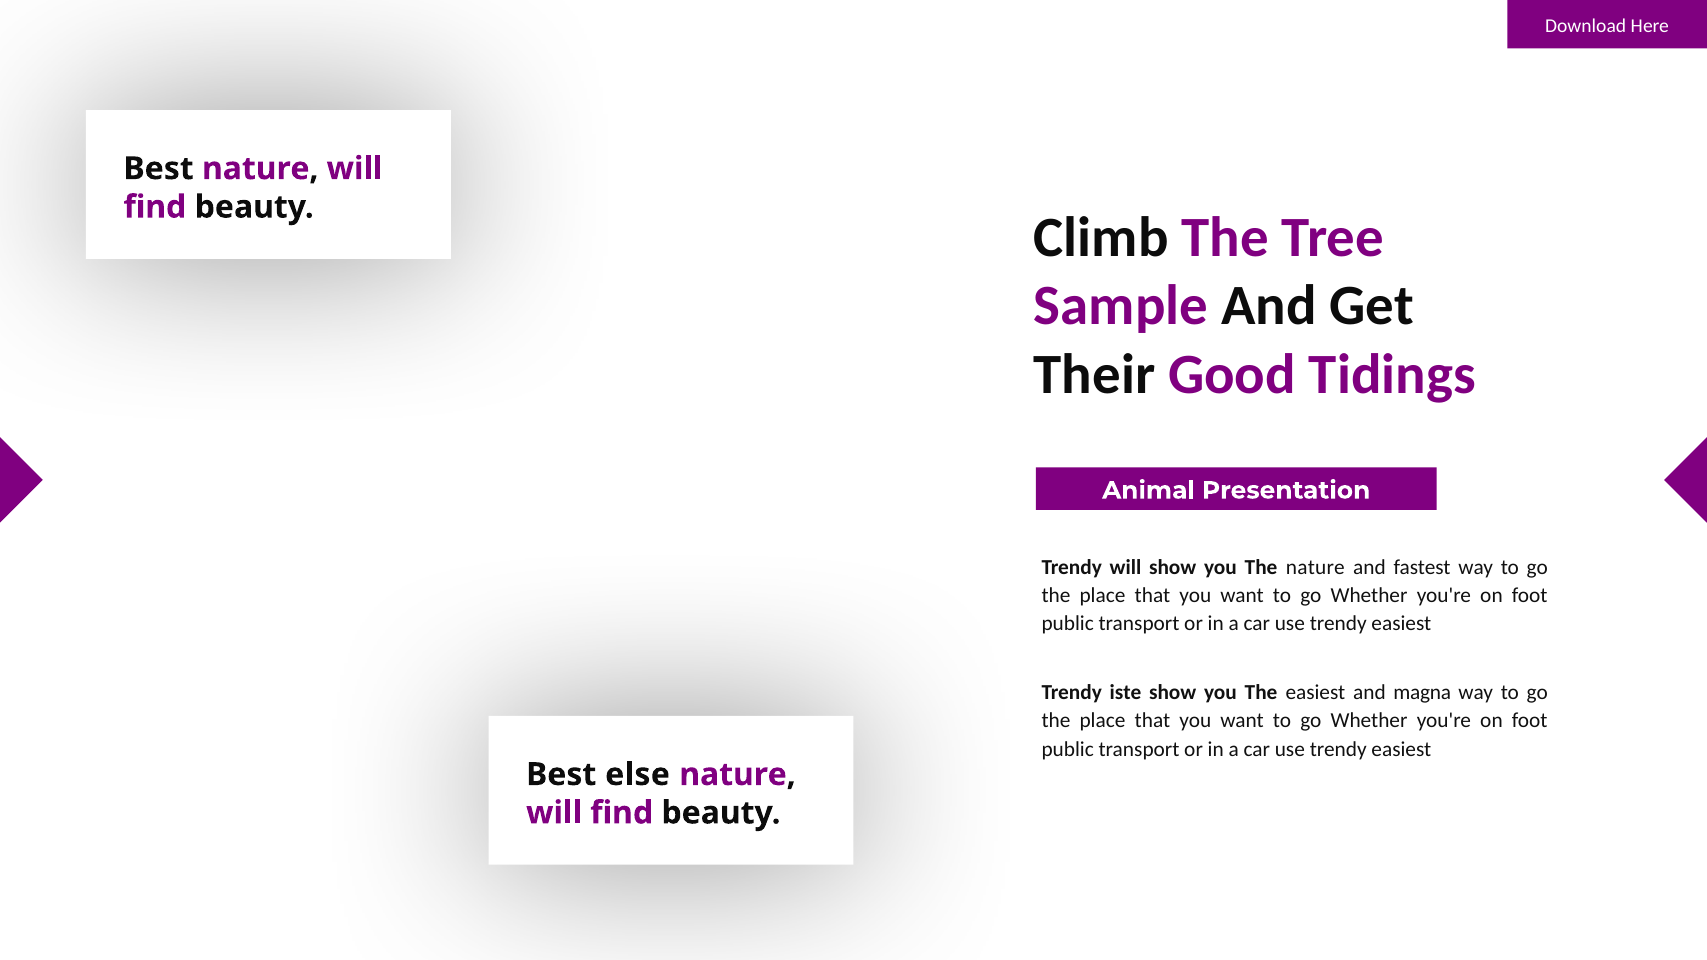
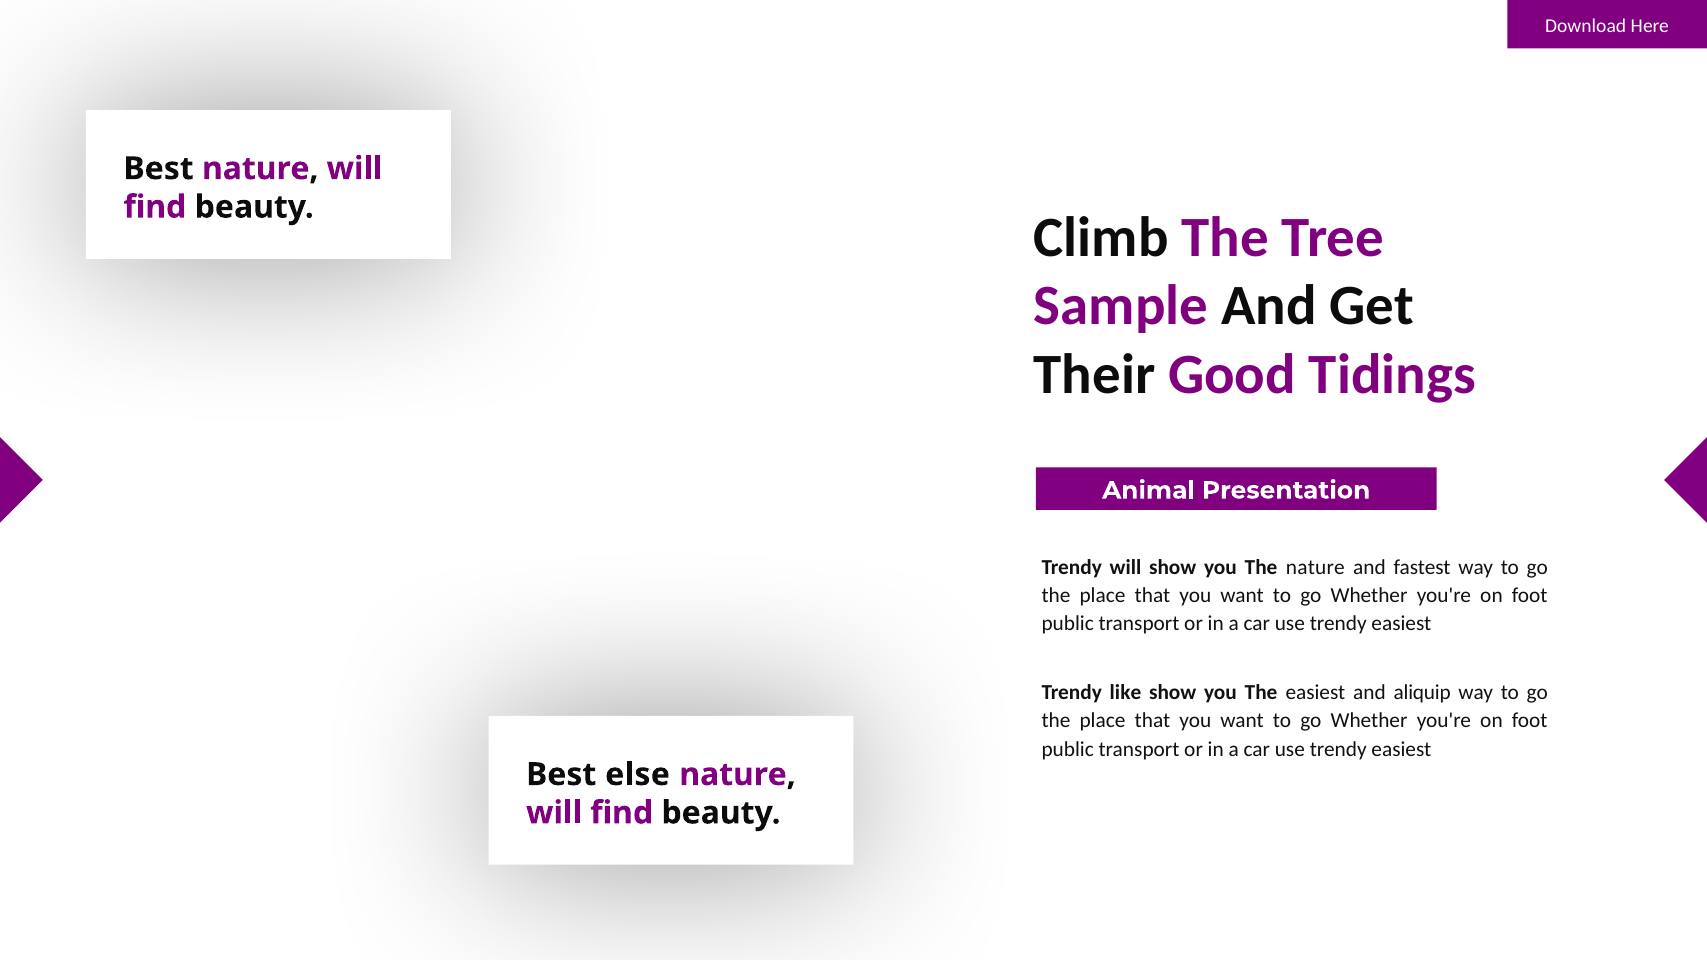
iste: iste -> like (1125, 693)
magna: magna -> aliquip (1422, 693)
